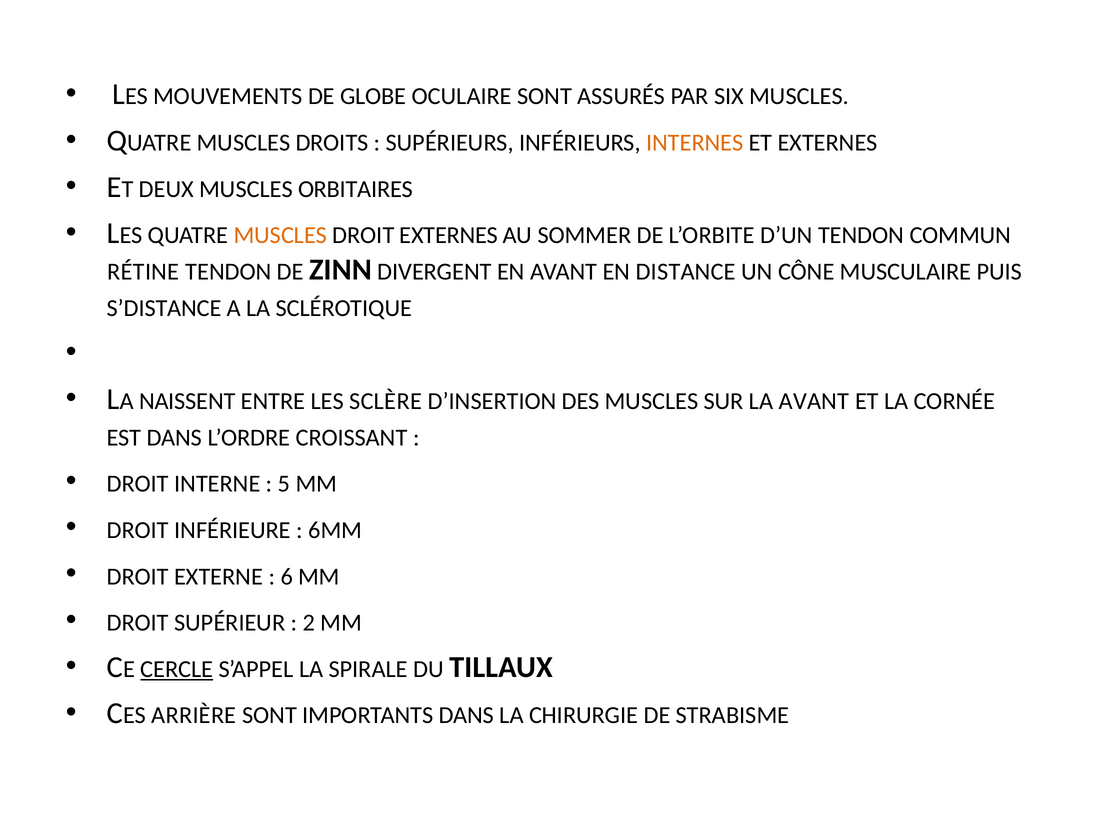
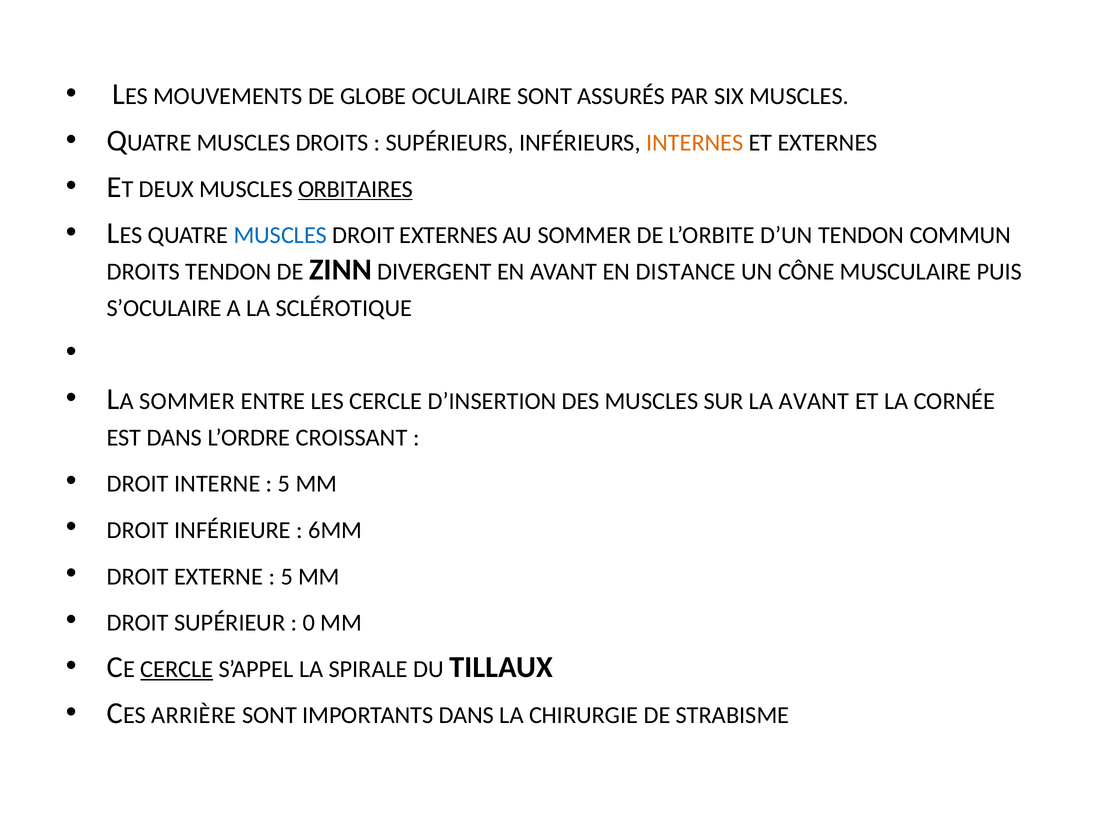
ORBITAIRES underline: none -> present (355, 189)
MUSCLES colour: orange -> blue (280, 235)
RÉTINE: RÉTINE -> DROITS (143, 272)
S’DISTANCE: S’DISTANCE -> S’OCULAIRE (164, 308)
A NAISSENT: NAISSENT -> SOMMER (187, 401)
LES SCLÈRE: SCLÈRE -> CERCLE (386, 401)
6: 6 -> 5 (287, 576)
2: 2 -> 0 (309, 623)
